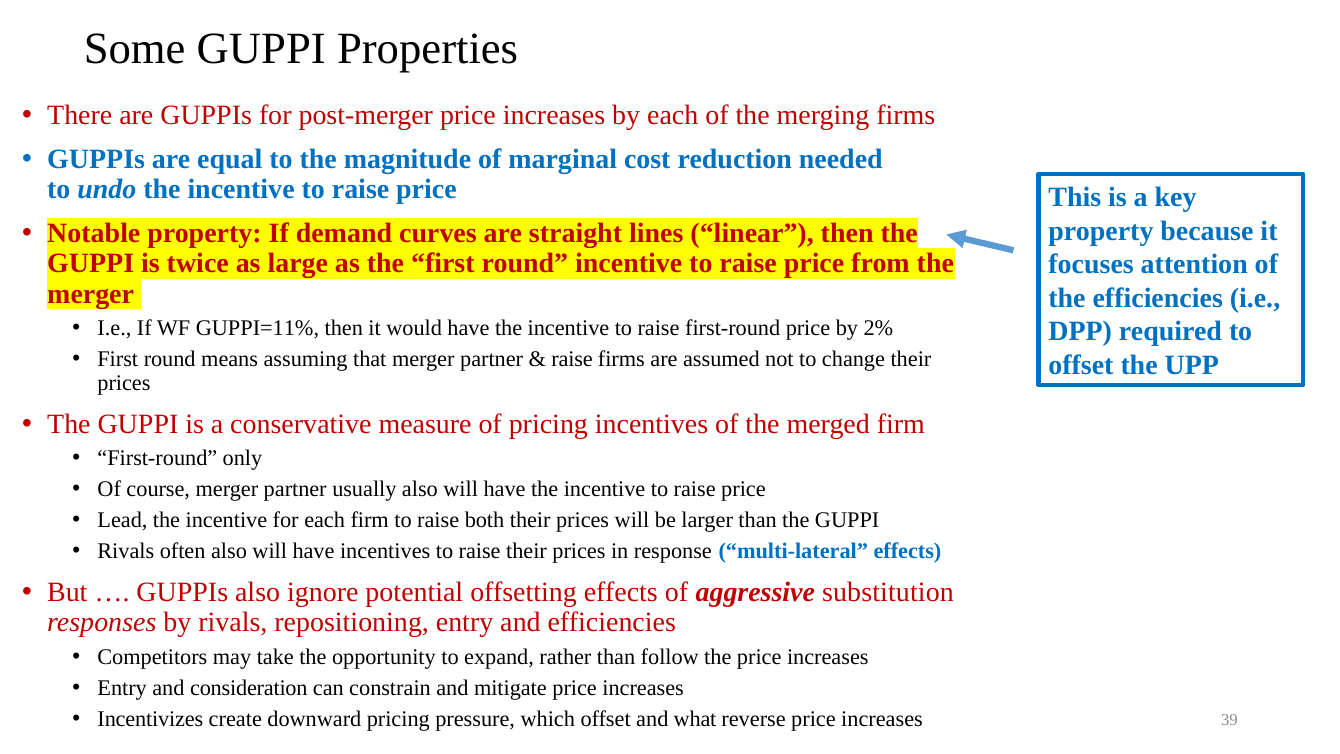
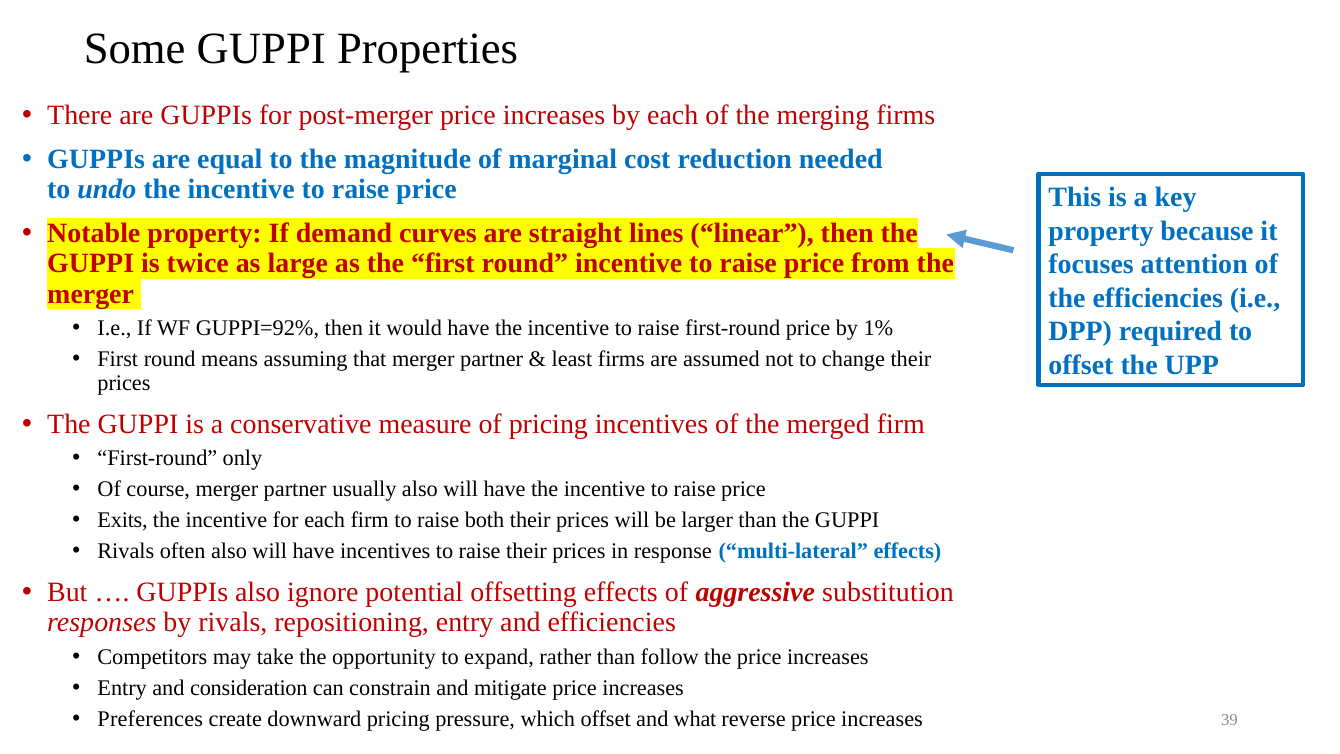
GUPPI=11%: GUPPI=11% -> GUPPI=92% (257, 328)
2%: 2% -> 1% (878, 328)
raise: raise -> least (572, 359)
Lead: Lead -> Exits (123, 520)
Incentivizes: Incentivizes -> Preferences (150, 719)
